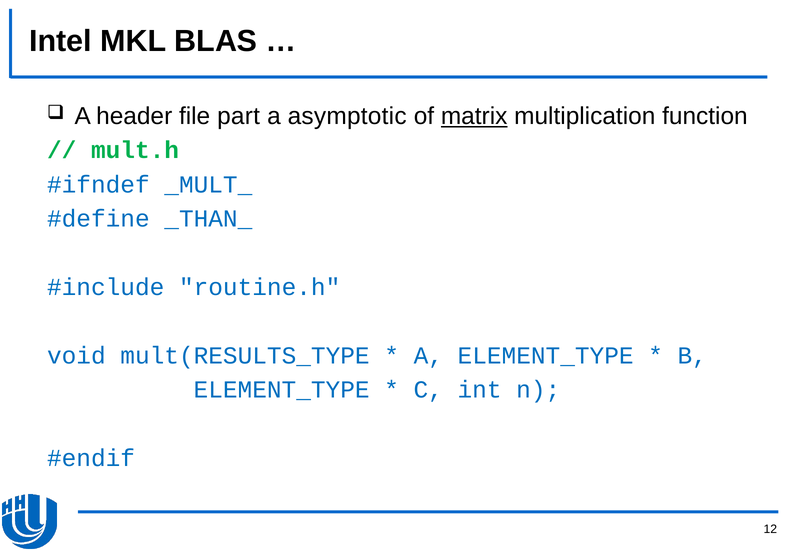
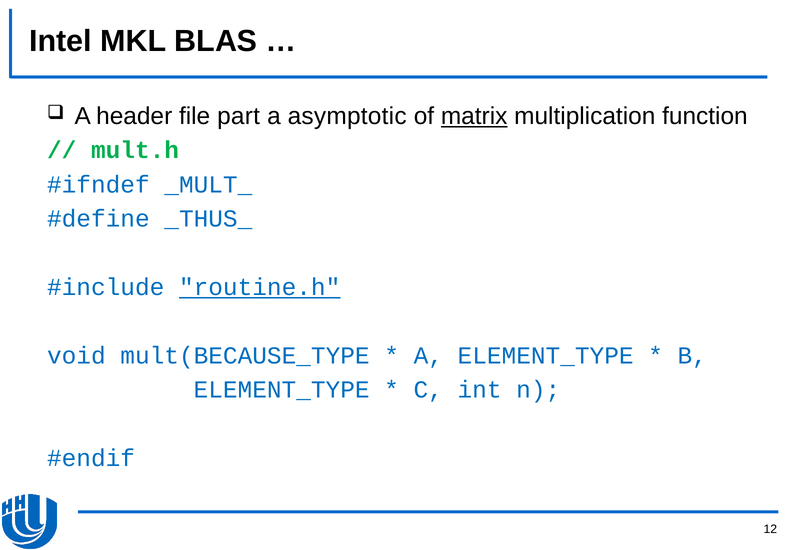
_THAN_: _THAN_ -> _THUS_ (208, 219)
routine.h underline: none -> present (260, 287)
mult(RESULTS_TYPE: mult(RESULTS_TYPE -> mult(BECAUSE_TYPE (245, 355)
